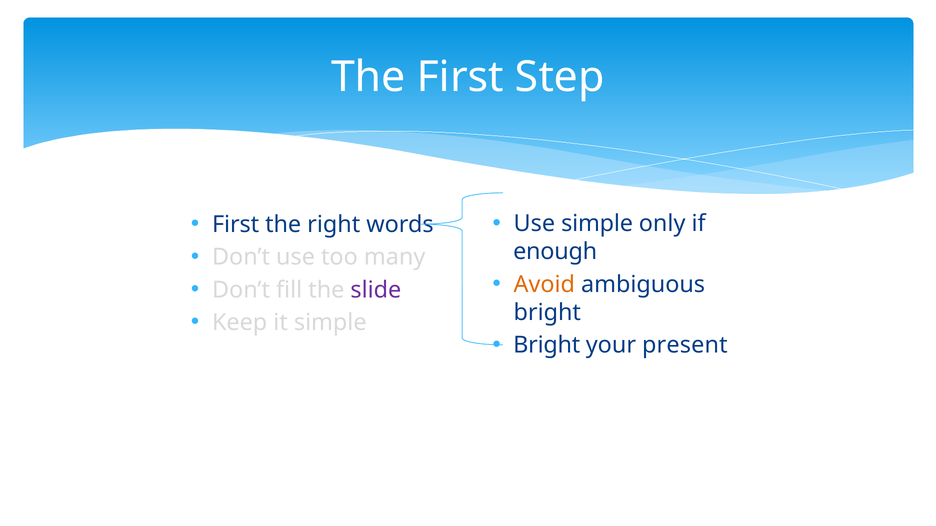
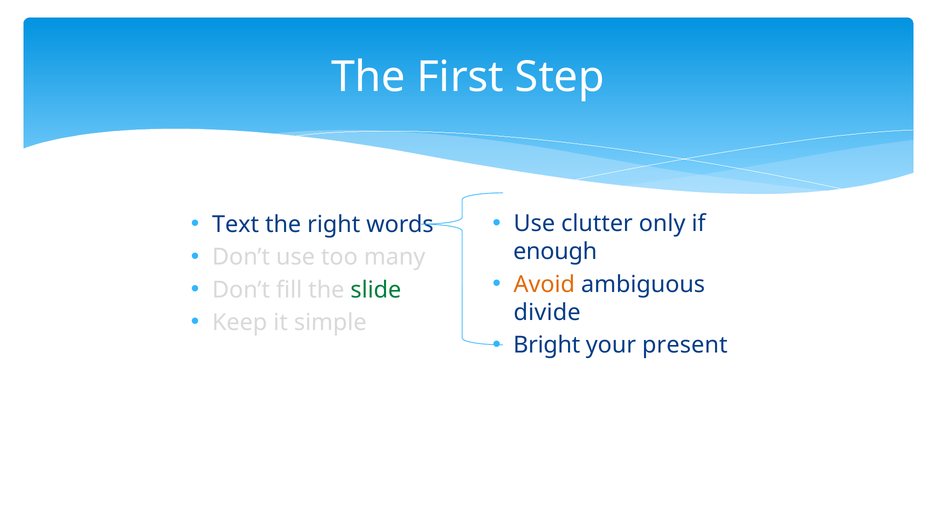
Use simple: simple -> clutter (597, 224)
First: First -> Text (236, 225)
slide colour: purple -> green (376, 290)
bright: bright -> divide (547, 313)
